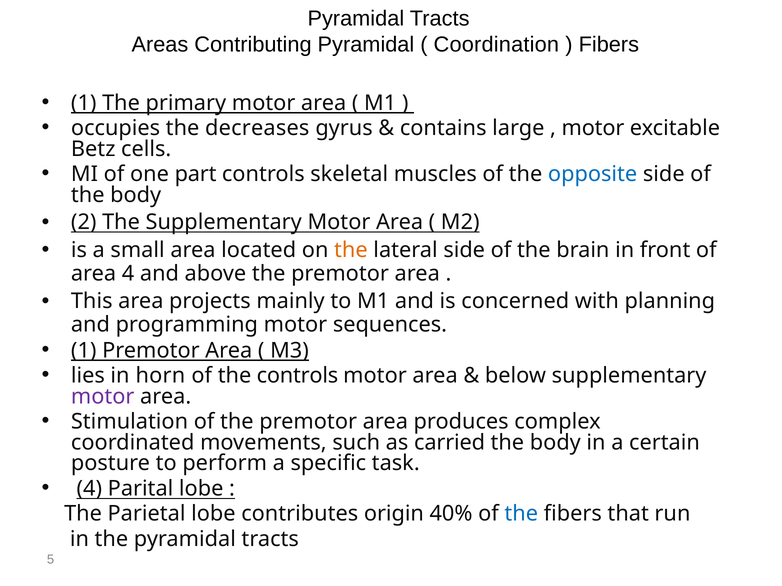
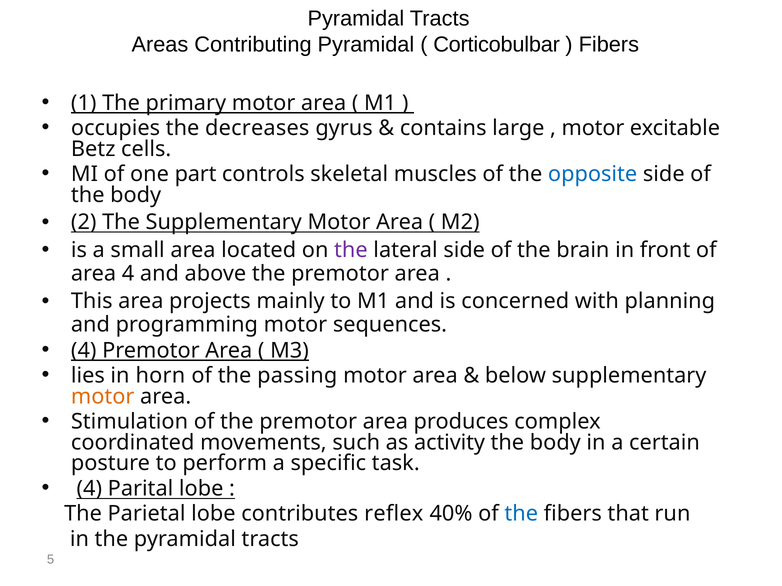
Coordination: Coordination -> Corticobulbar (497, 45)
the colour: orange -> purple (351, 250)
1: 1 -> 4 (84, 351)
the controls: controls -> passing (297, 376)
motor colour: purple -> orange (103, 397)
carried: carried -> activity (450, 443)
origin: origin -> reflex (394, 514)
